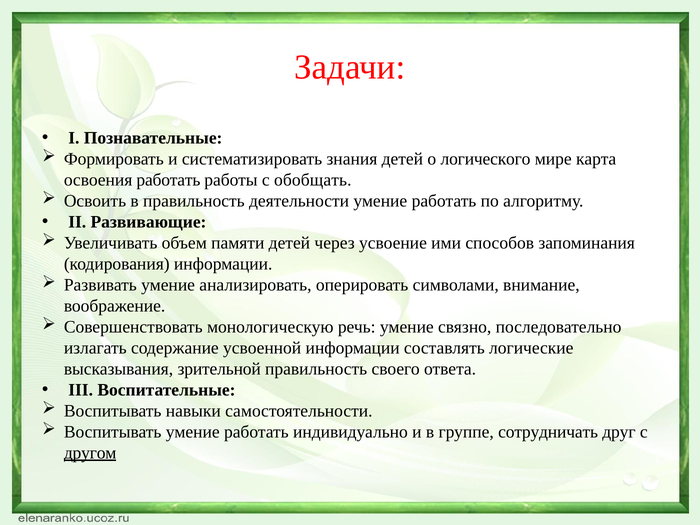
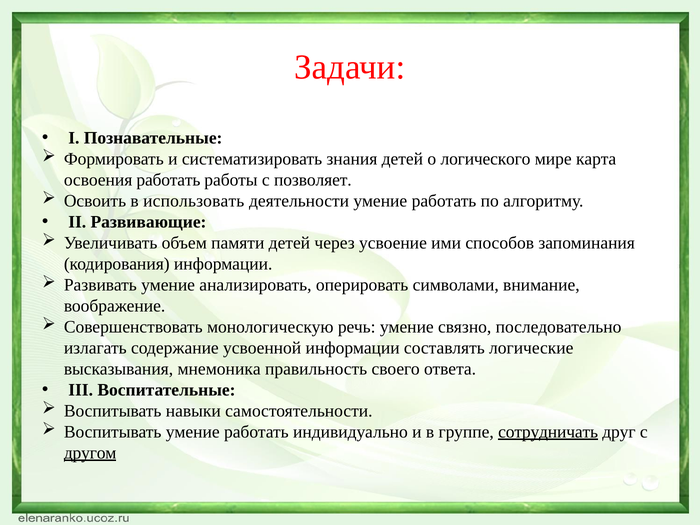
обобщать: обобщать -> позволяет (313, 180)
в правильность: правильность -> использовать (194, 201)
зрительной: зрительной -> мнемоника (219, 369)
сотрудничать underline: none -> present (548, 432)
